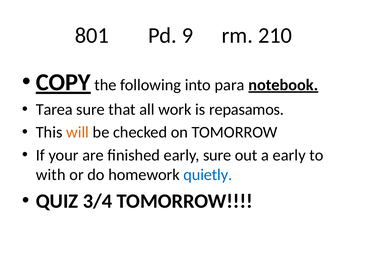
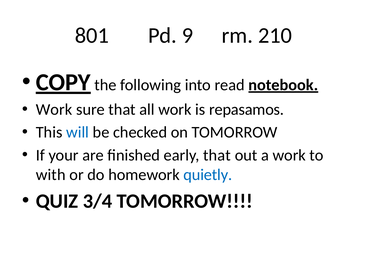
para: para -> read (230, 85)
Tarea: Tarea -> Work (54, 110)
will colour: orange -> blue (78, 132)
early sure: sure -> that (217, 155)
a early: early -> work (289, 155)
